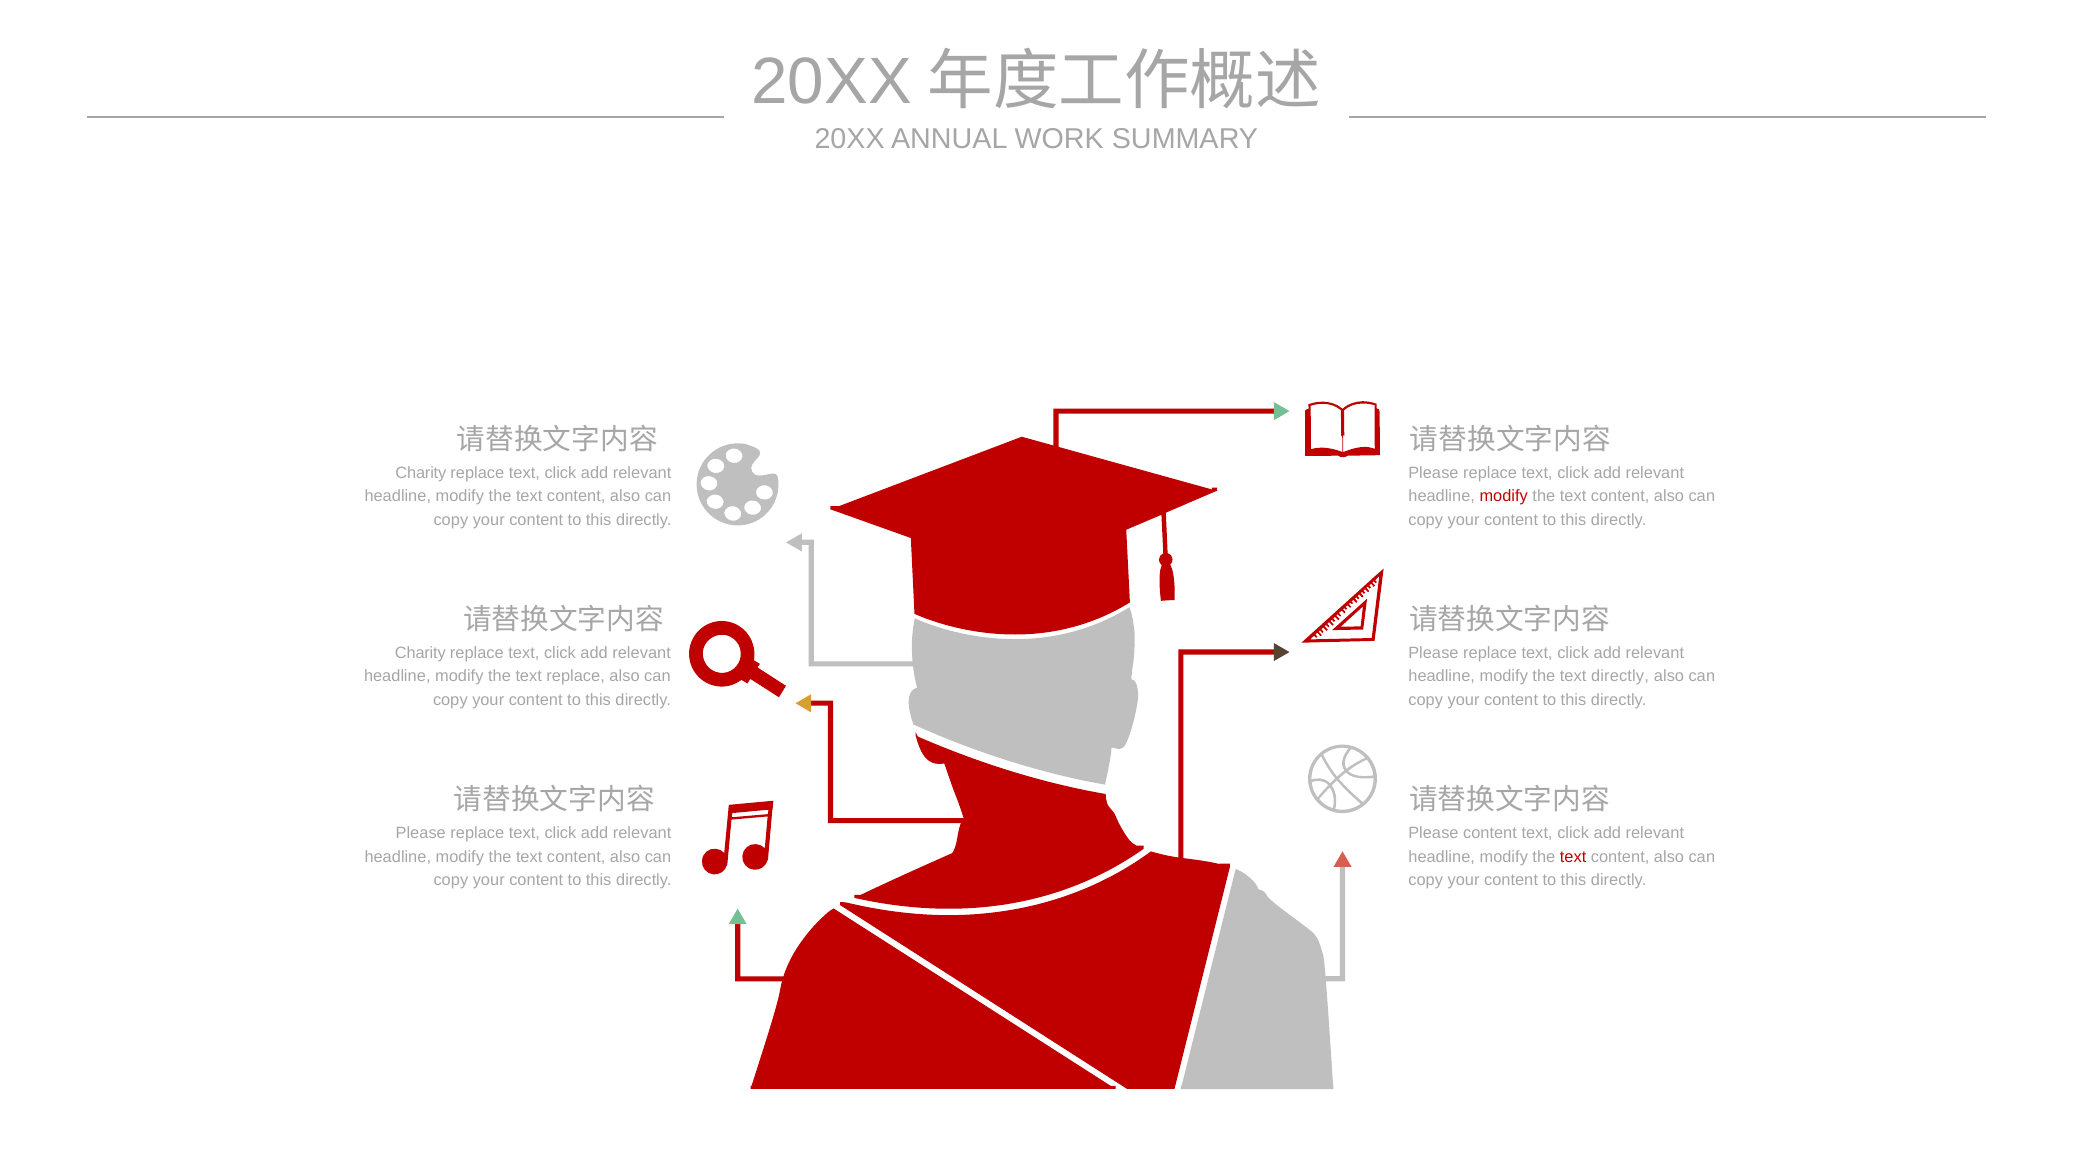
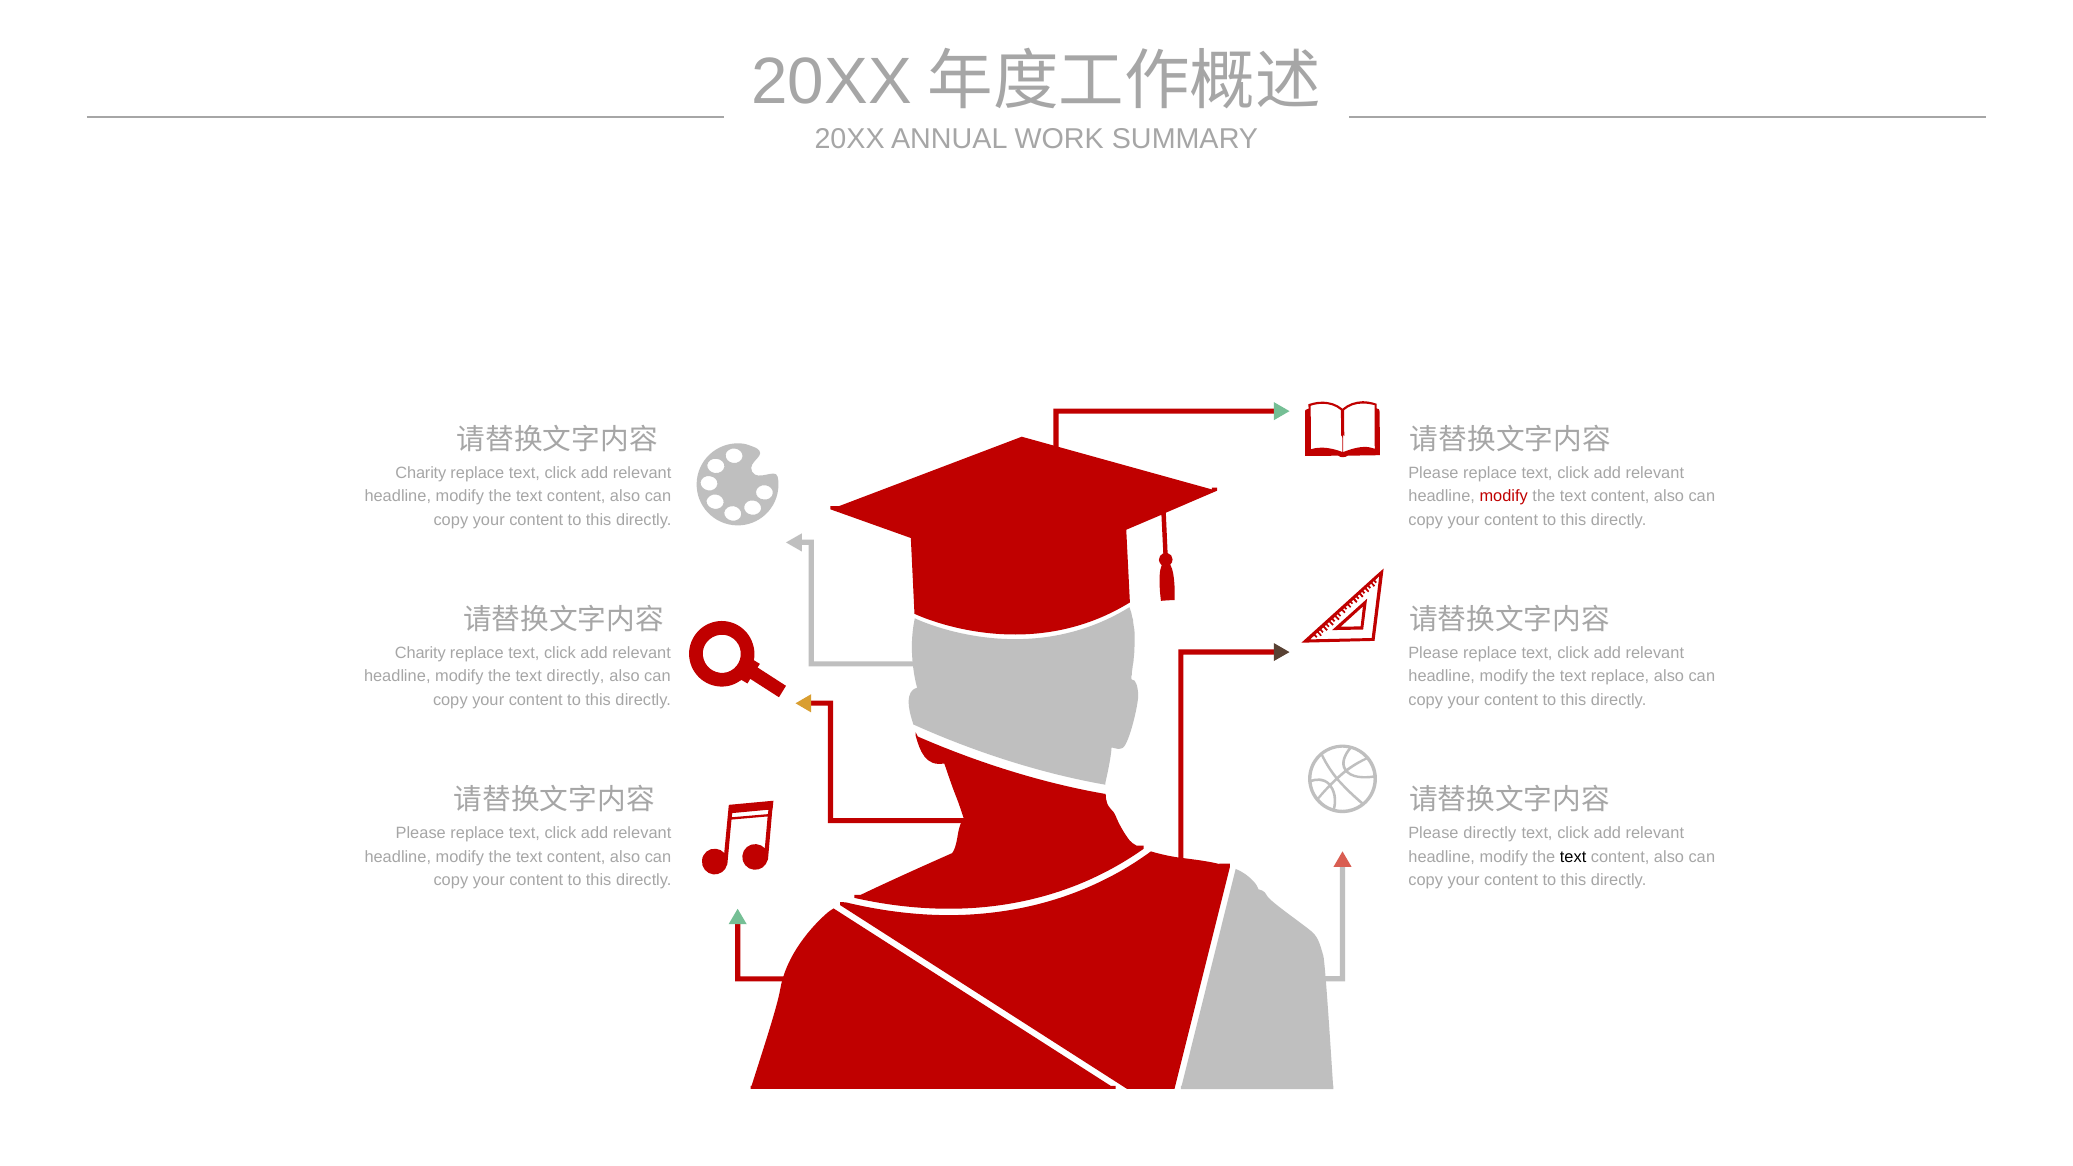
text replace: replace -> directly (576, 676)
text directly: directly -> replace (1620, 676)
Please content: content -> directly (1490, 833)
text colour: red -> black (1573, 857)
